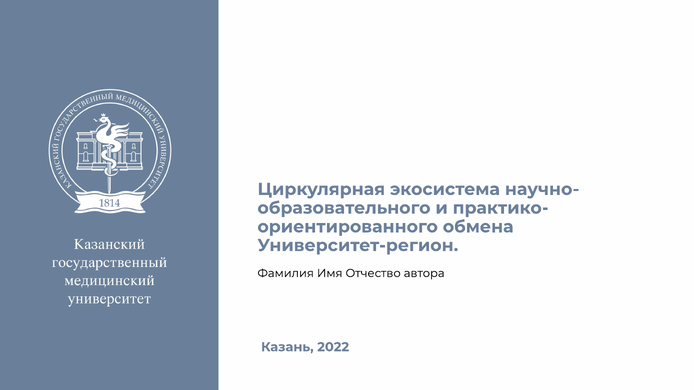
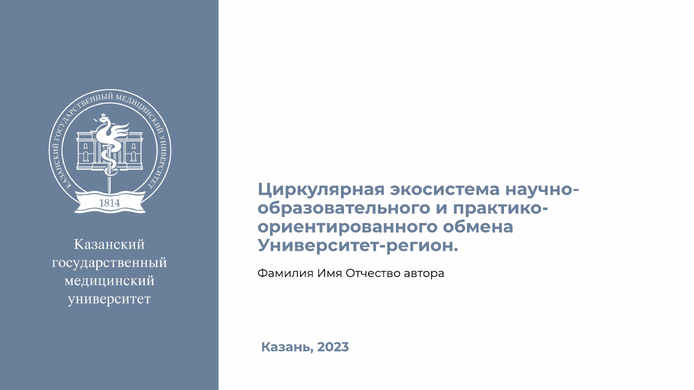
2022: 2022 -> 2023 (333, 347)
